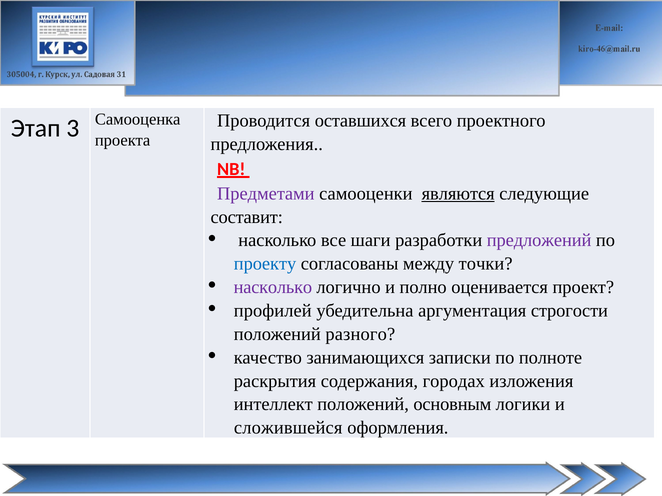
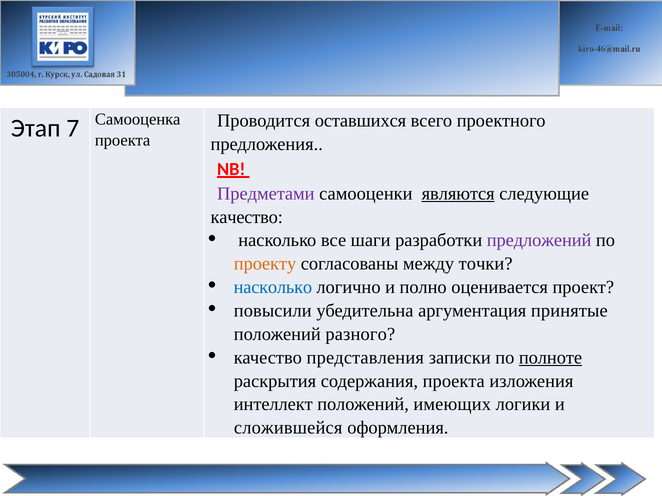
3: 3 -> 7 (73, 128)
составит: составит -> качество (247, 217)
проекту colour: blue -> orange (265, 264)
насколько colour: purple -> blue (273, 288)
профилей: профилей -> повысили (273, 311)
строгости: строгости -> принятые (569, 311)
занимающихся: занимающихся -> представления (365, 358)
полноте underline: none -> present (550, 358)
содержания городах: городах -> проекта (454, 381)
основным: основным -> имеющих (452, 405)
